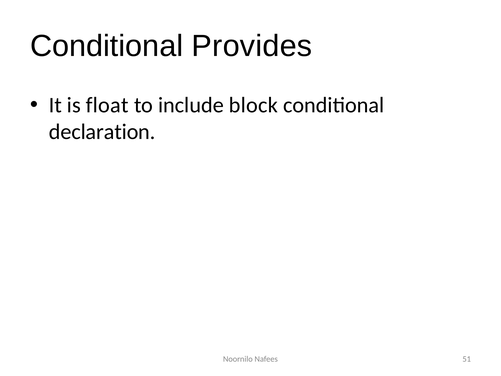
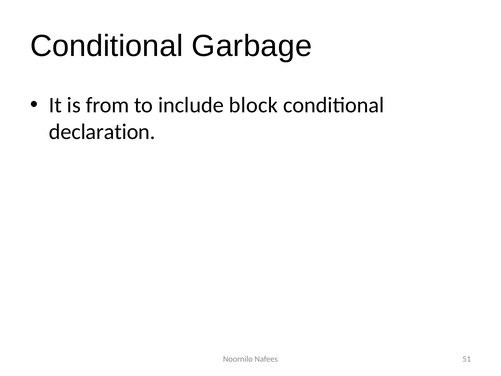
Provides: Provides -> Garbage (252, 46)
float: float -> from (107, 105)
